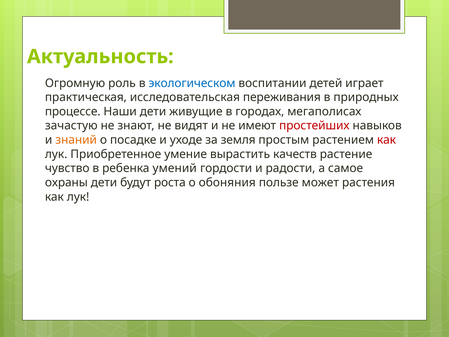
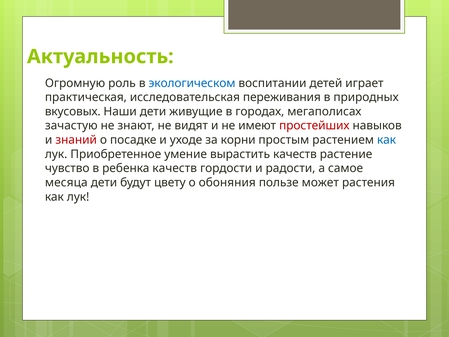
процессе: процессе -> вкусовых (73, 111)
знаний colour: orange -> red (76, 140)
земля: земля -> корни (238, 140)
как colour: red -> blue (387, 140)
ребенка умений: умений -> качеств (175, 168)
охраны: охраны -> месяца (66, 182)
роста: роста -> цвету (170, 182)
